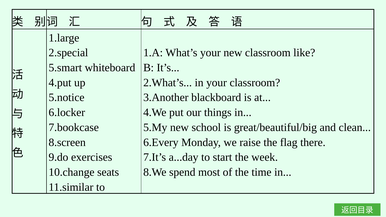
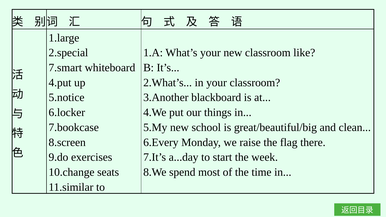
5.smart: 5.smart -> 7.smart (65, 68)
